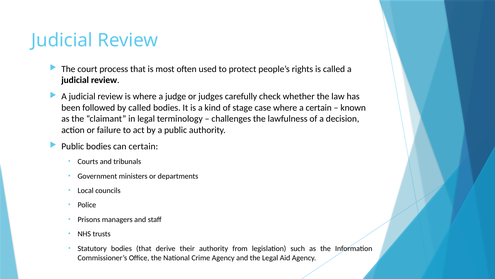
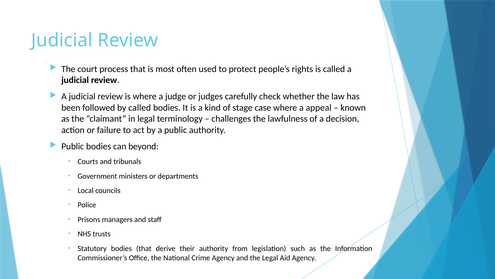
a certain: certain -> appeal (319, 108)
can certain: certain -> beyond (143, 146)
